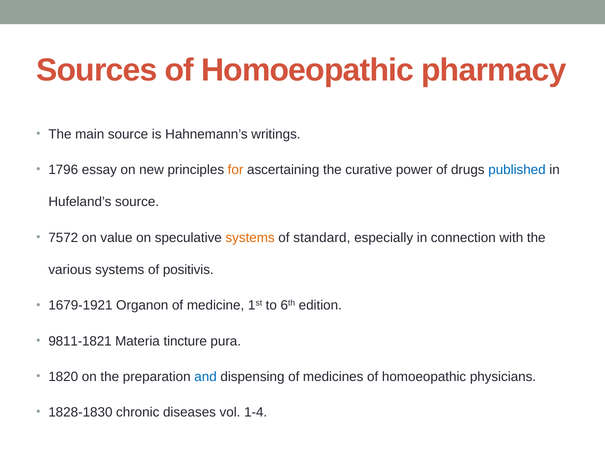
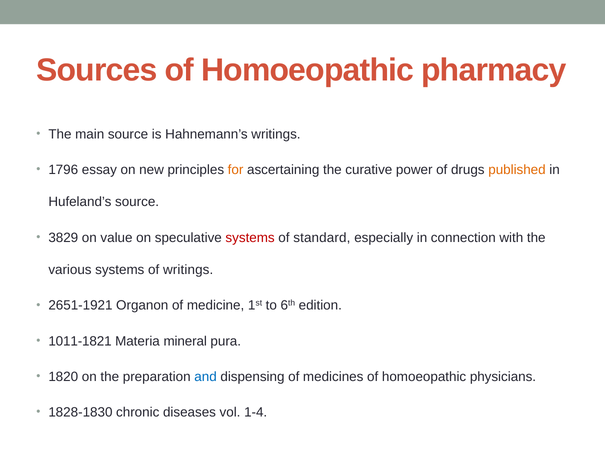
published colour: blue -> orange (517, 170)
7572: 7572 -> 3829 (63, 237)
systems colour: orange -> red (250, 237)
of positivis: positivis -> writings (188, 270)
1679-1921: 1679-1921 -> 2651-1921 (80, 305)
9811-1821: 9811-1821 -> 1011-1821 (80, 341)
tincture: tincture -> mineral (185, 341)
